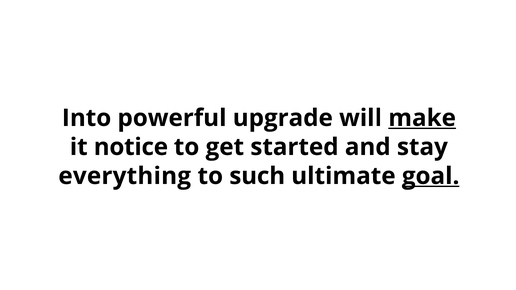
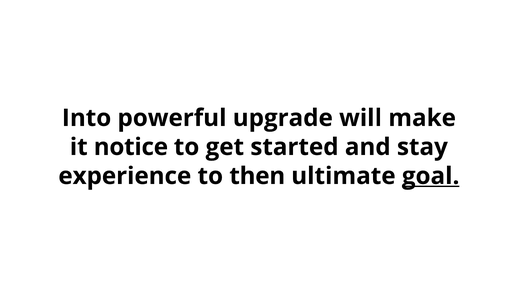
make underline: present -> none (422, 118)
everything: everything -> experience (125, 176)
such: such -> then (257, 176)
